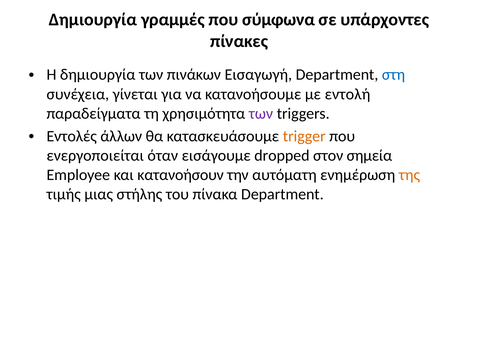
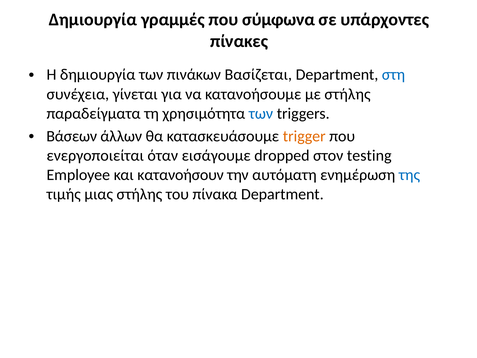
Εισαγωγή: Εισαγωγή -> Βασίζεται (258, 75)
με εντολή: εντολή -> στήλης (348, 94)
των colour: purple -> blue (261, 113)
Εντολές: Εντολές -> Βάσεων (72, 136)
σημεία: σημεία -> testing (369, 155)
της colour: orange -> blue (409, 175)
